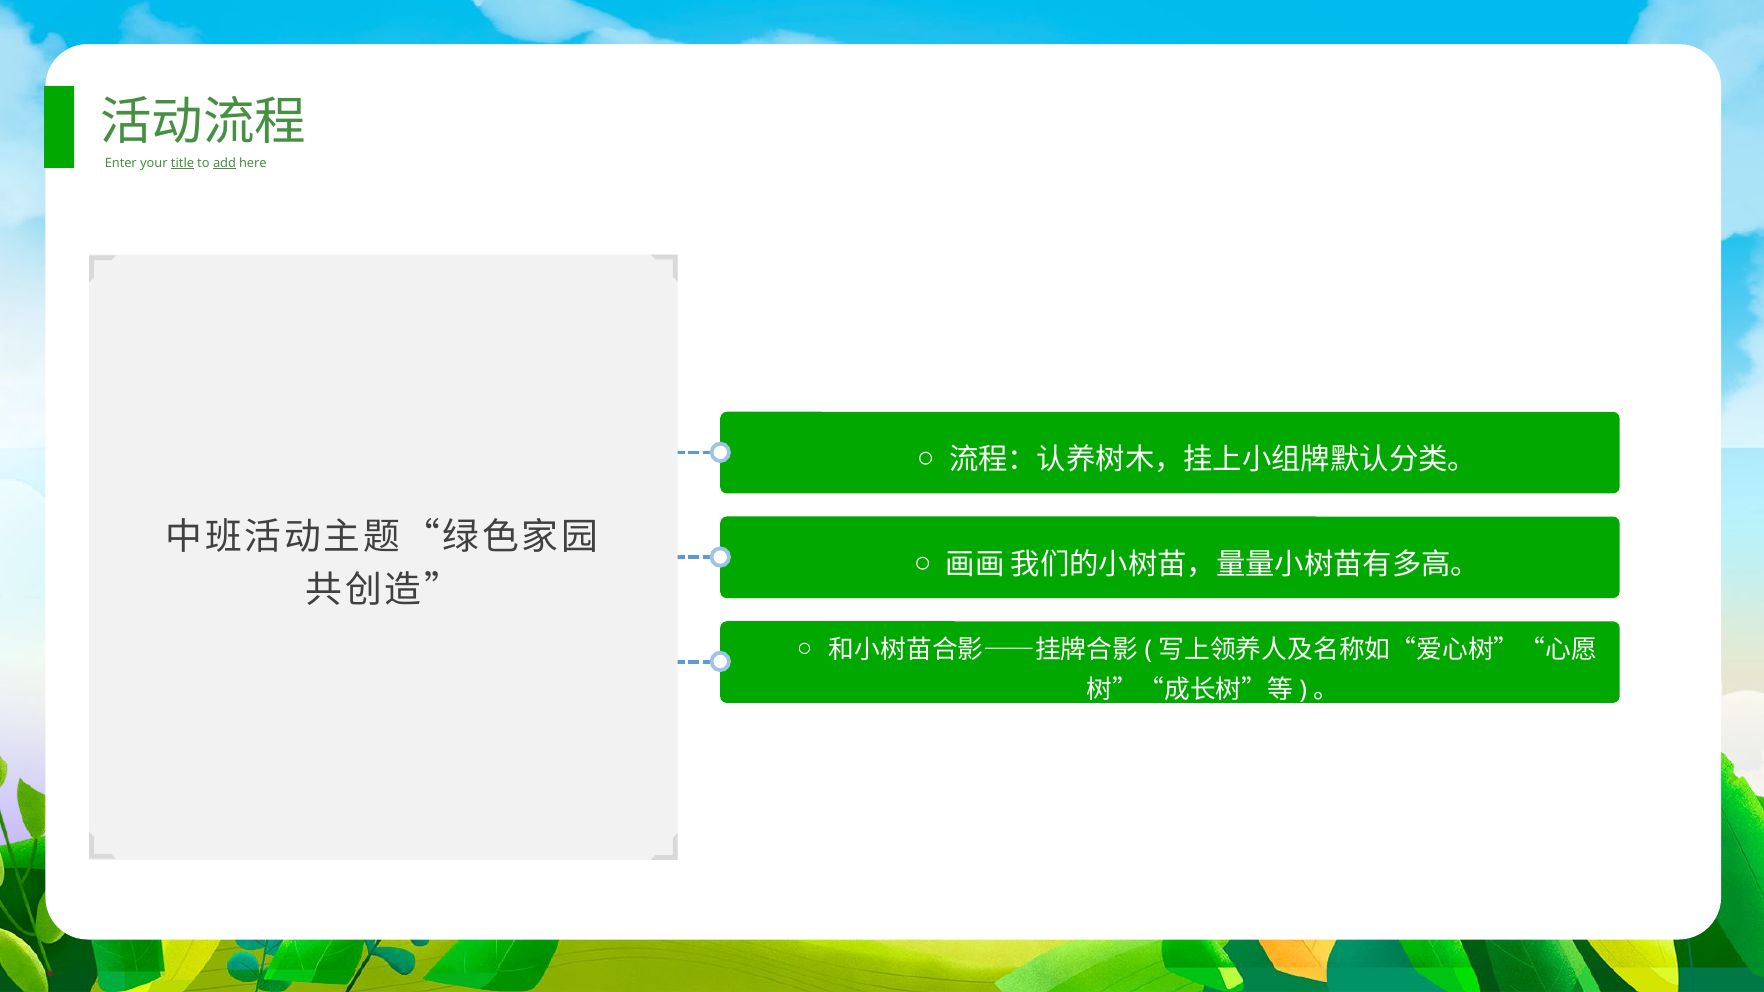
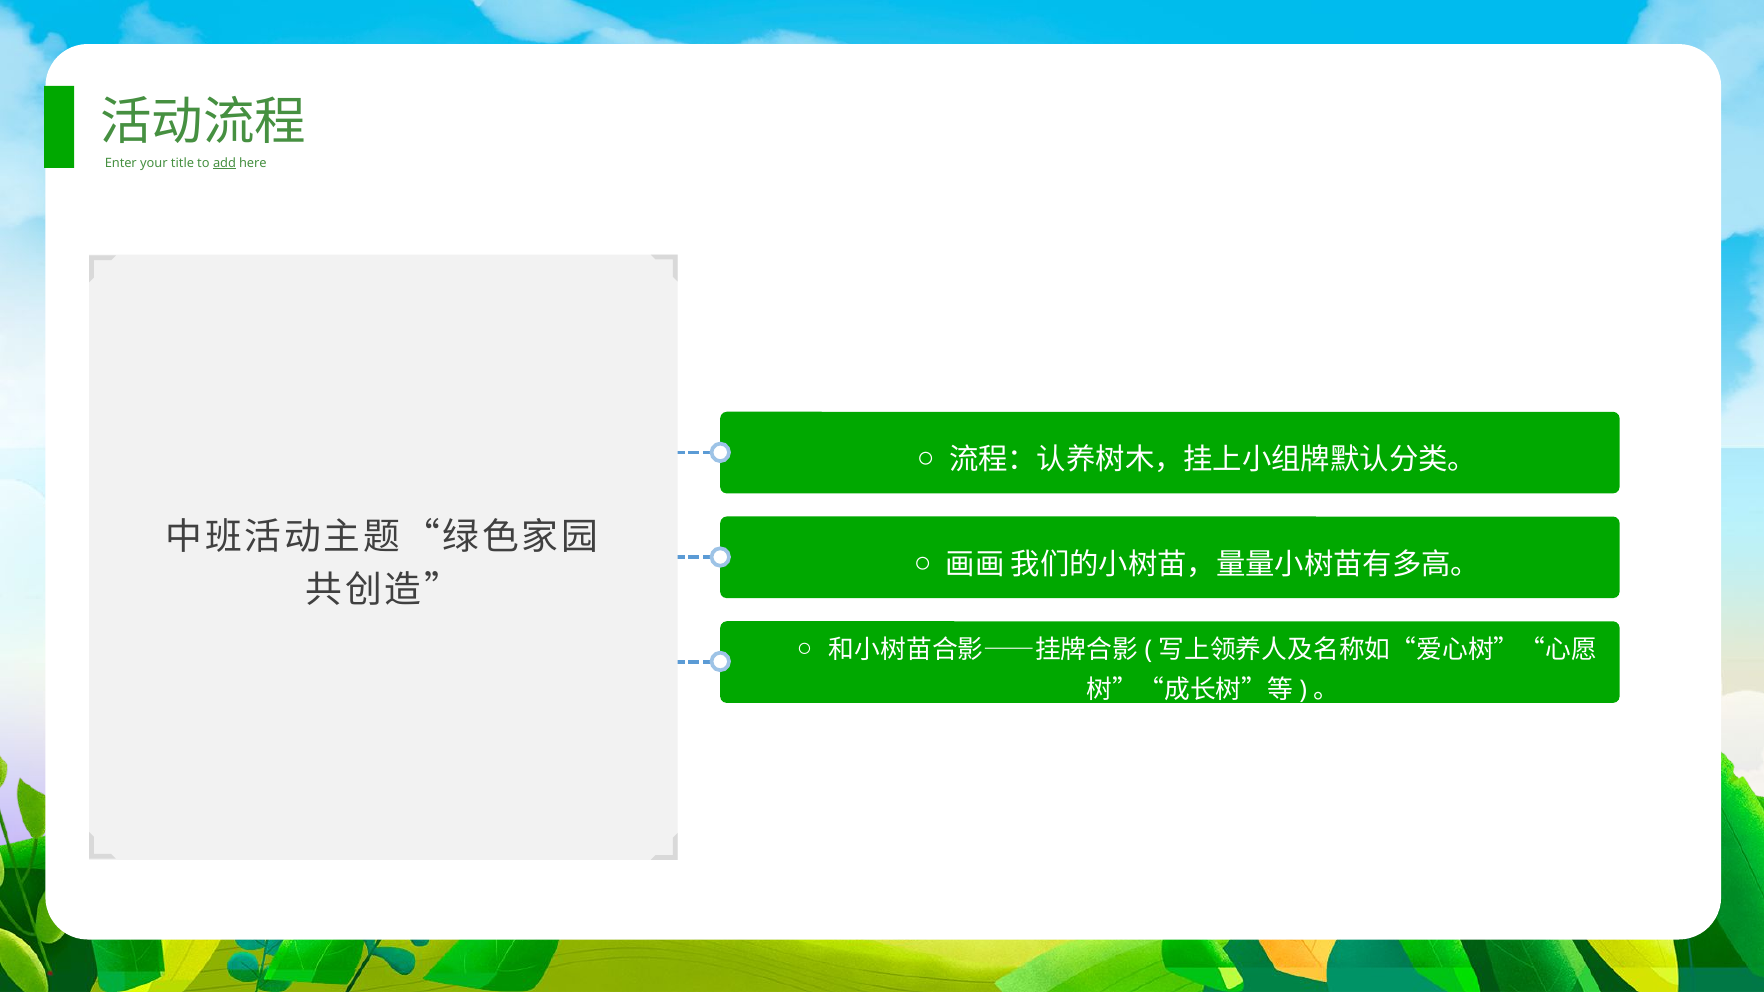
title underline: present -> none (183, 163)
